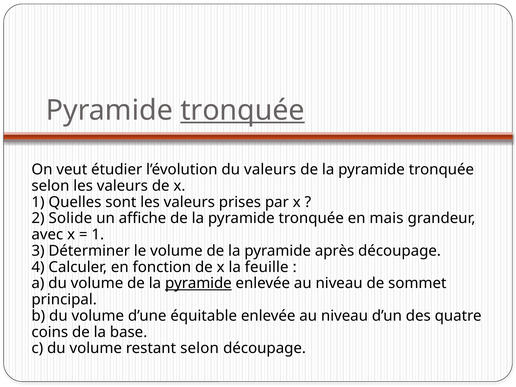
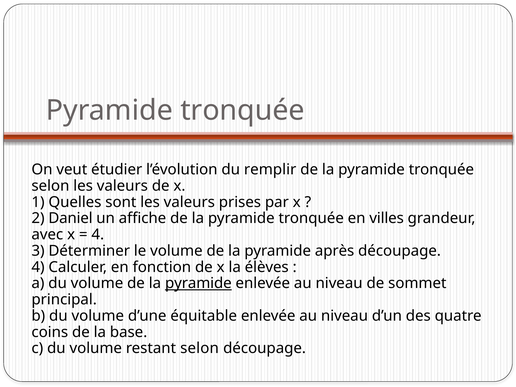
tronquée underline: present -> none (243, 110)
du valeurs: valeurs -> remplir (270, 170)
Solide: Solide -> Daniel (70, 218)
mais: mais -> villes (387, 218)
1: 1 -> 4 (98, 235)
feuille: feuille -> élèves (267, 267)
